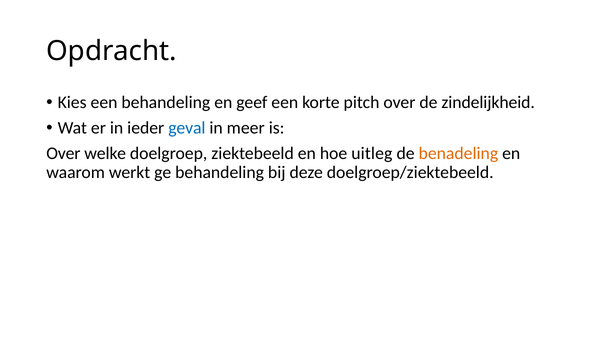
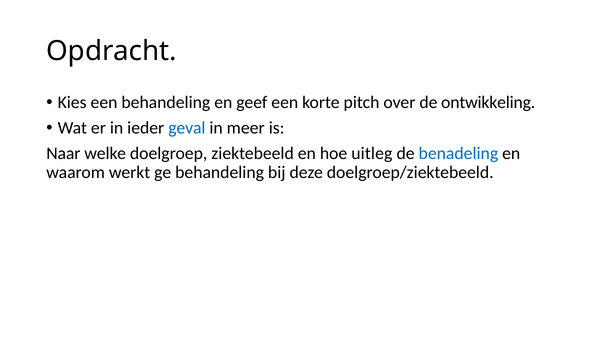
zindelijkheid: zindelijkheid -> ontwikkeling (488, 103)
Over: Over -> Naar (63, 154)
benadeling colour: orange -> blue (458, 154)
